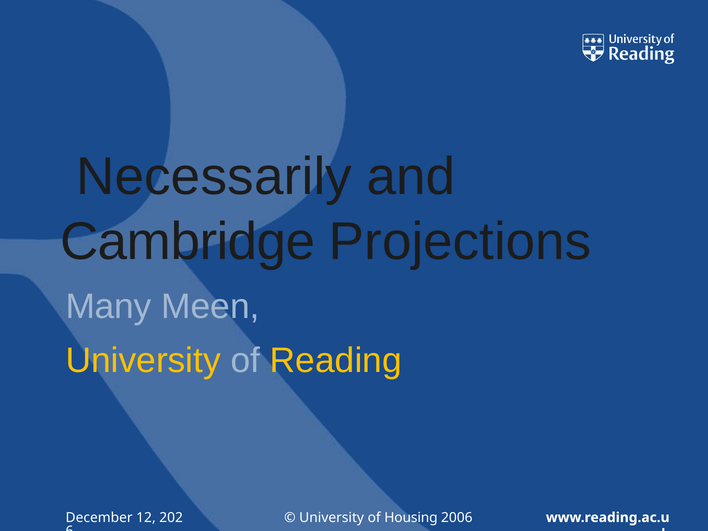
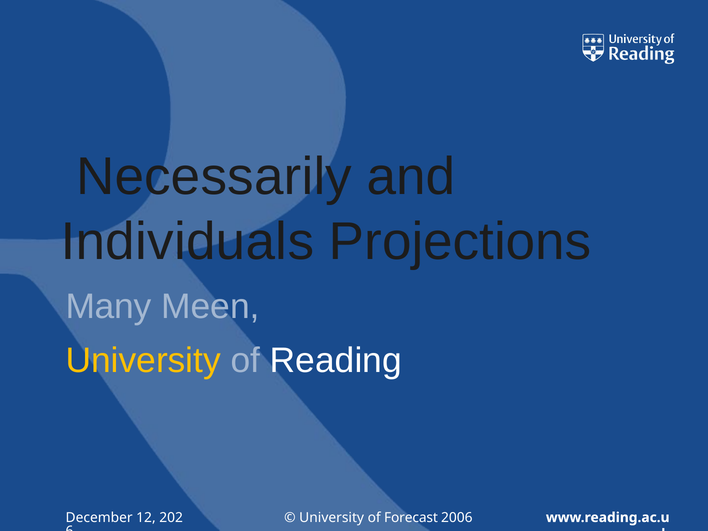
Cambridge: Cambridge -> Individuals (187, 242)
Reading colour: yellow -> white (336, 360)
Housing: Housing -> Forecast (411, 518)
